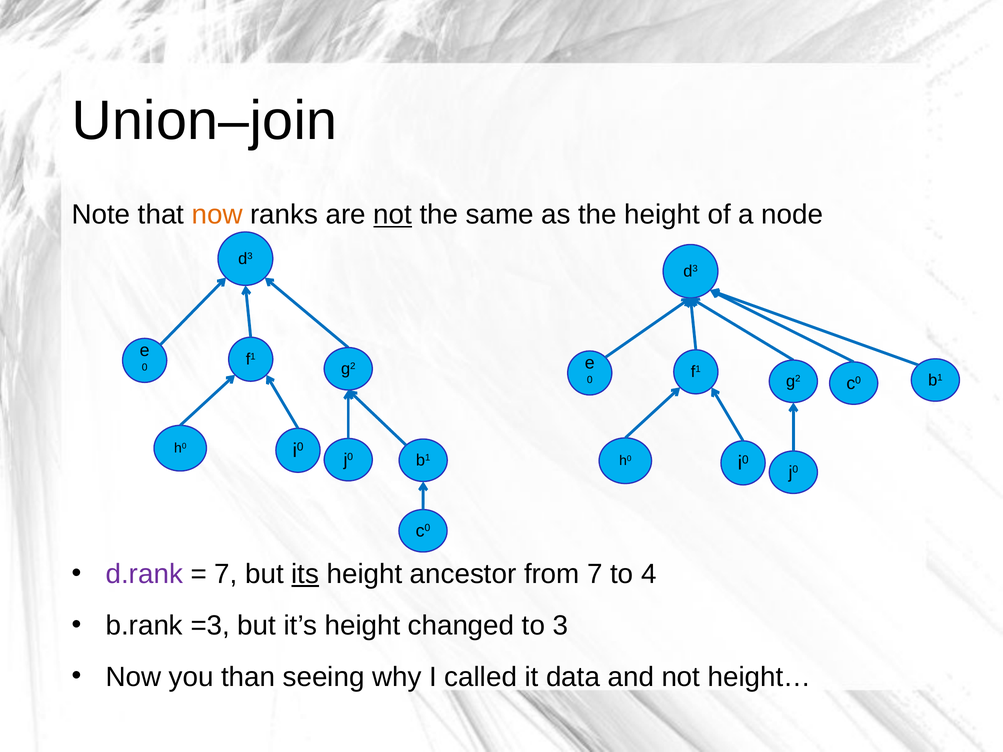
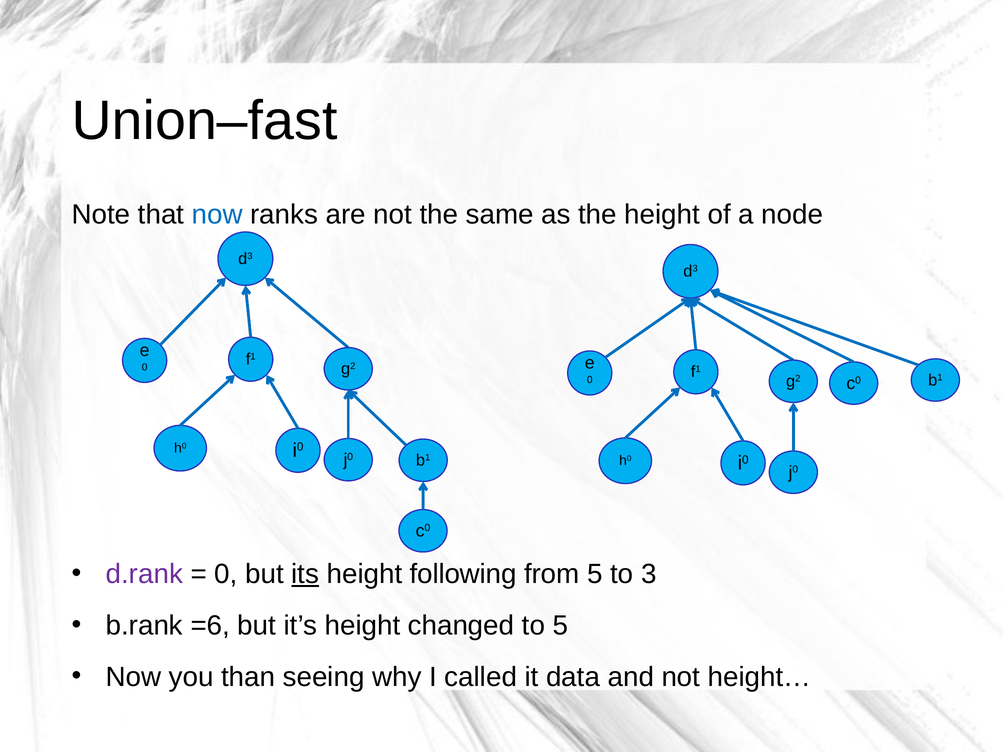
Union–join: Union–join -> Union–fast (205, 121)
now colour: orange -> blue (217, 215)
not underline: present -> none (393, 215)
7: 7 -> 0 (226, 574)
ancestor: ancestor -> following (463, 574)
from 7: 7 -> 5 (595, 574)
4: 4 -> 3 (649, 574)
=3: =3 -> =6 (210, 626)
to 3: 3 -> 5 (560, 626)
